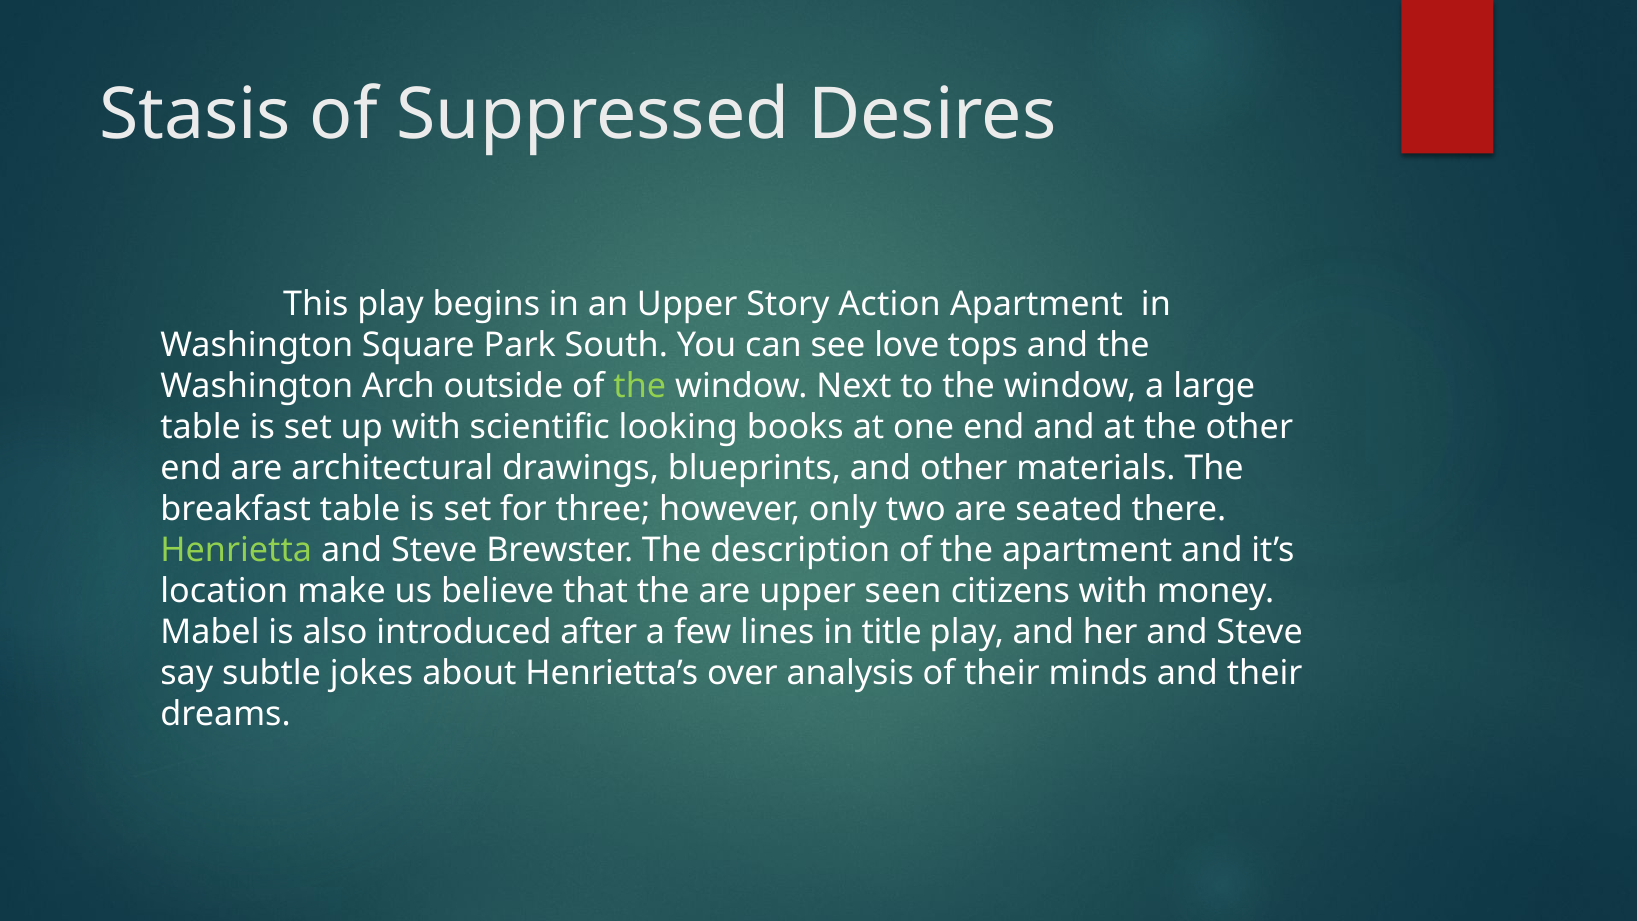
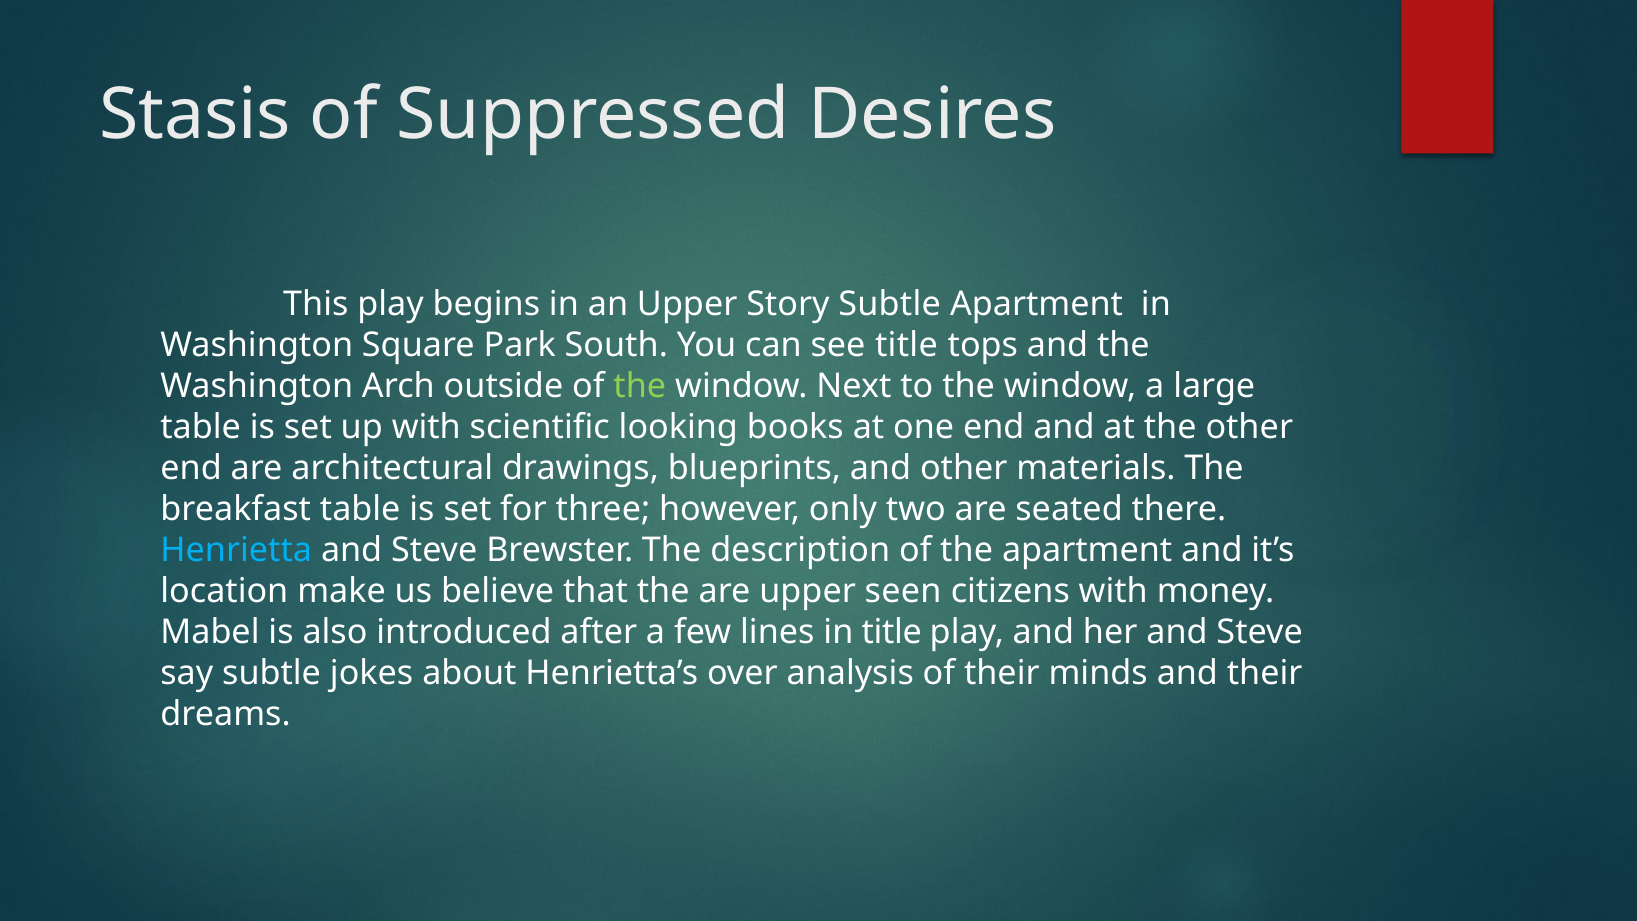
Story Action: Action -> Subtle (890, 305)
see love: love -> title (906, 346)
Henrietta colour: light green -> light blue (236, 550)
